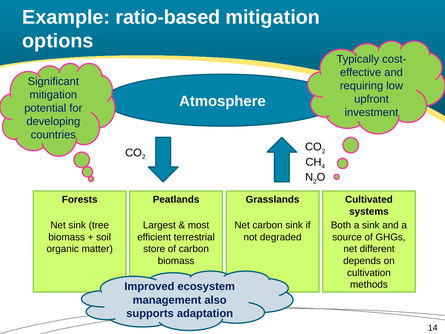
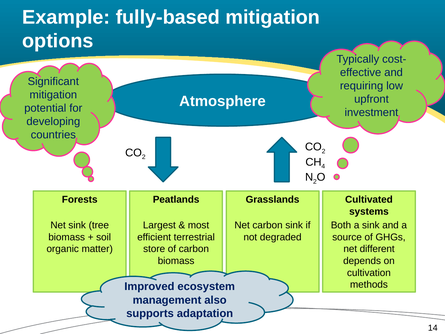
ratio-based: ratio-based -> fully-based (168, 17)
